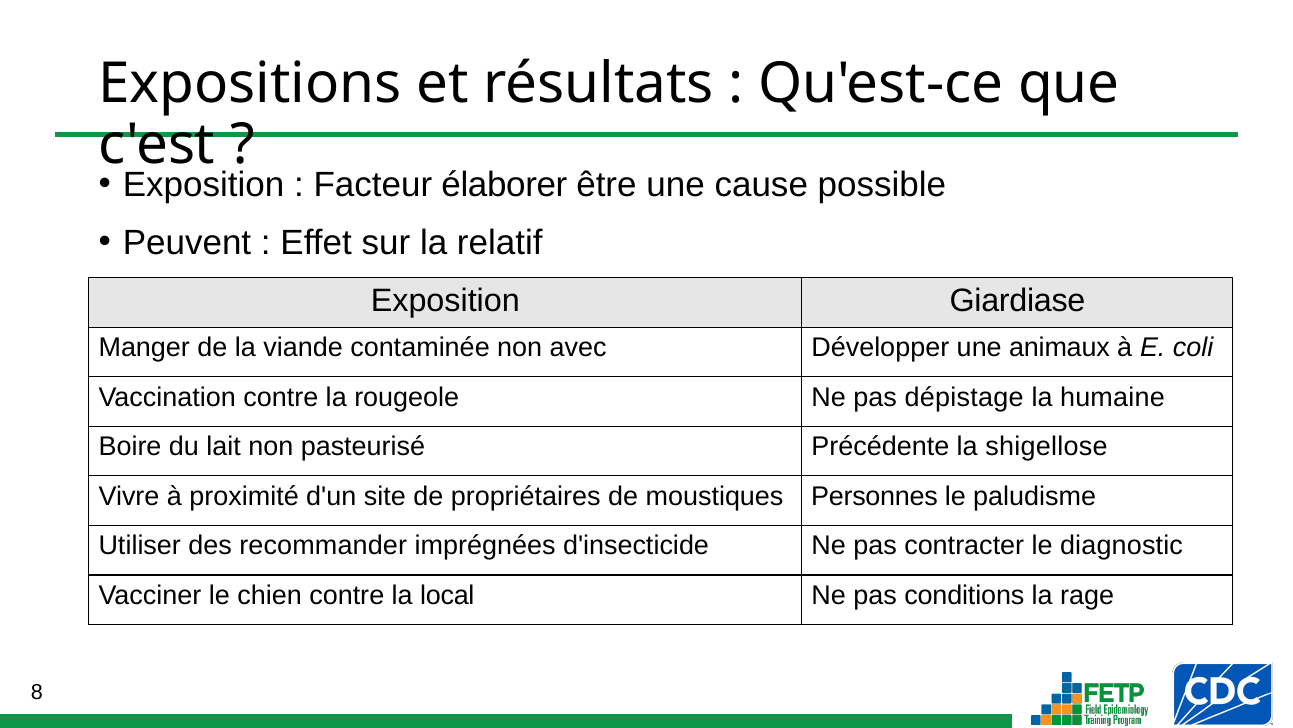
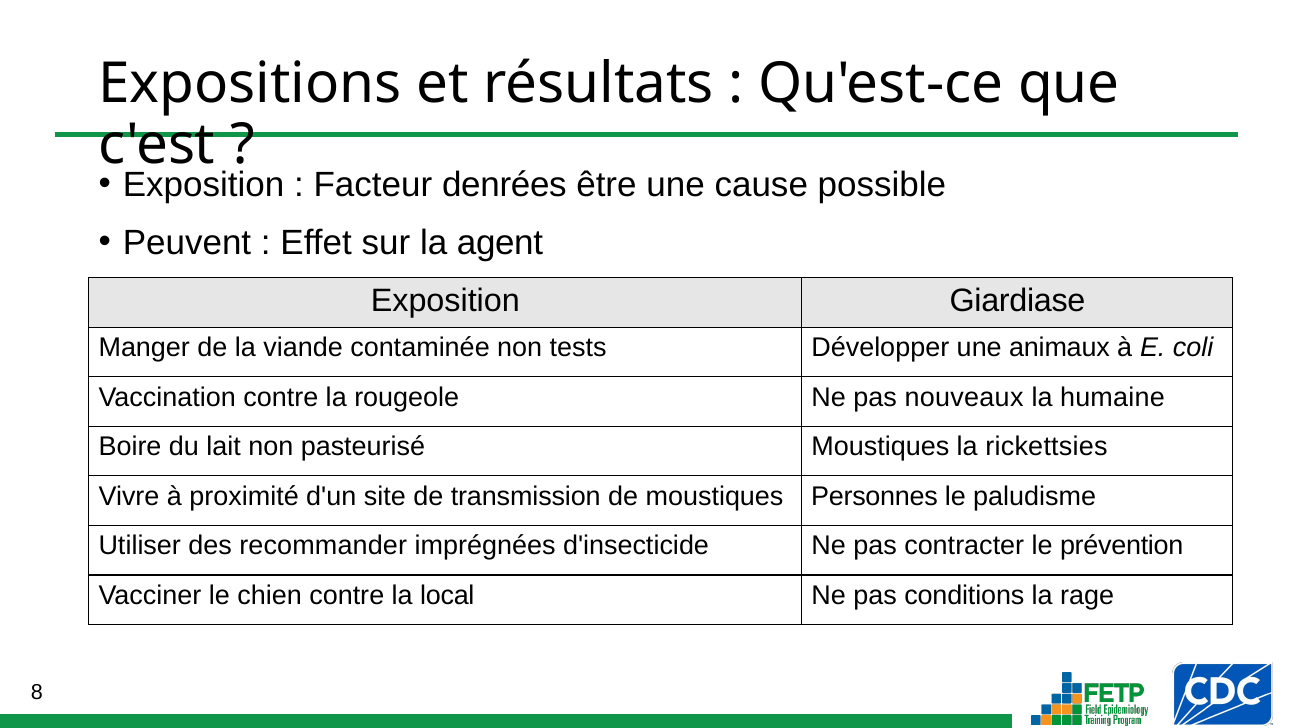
élaborer: élaborer -> denrées (504, 185)
relatif: relatif -> agent (500, 243)
avec: avec -> tests (578, 347)
dépistage: dépistage -> nouveaux (964, 397)
pasteurisé Précédente: Précédente -> Moustiques (880, 446)
shigellose: shigellose -> rickettsies (1046, 446)
propriétaires: propriétaires -> transmission (526, 496)
diagnostic: diagnostic -> prévention (1122, 545)
